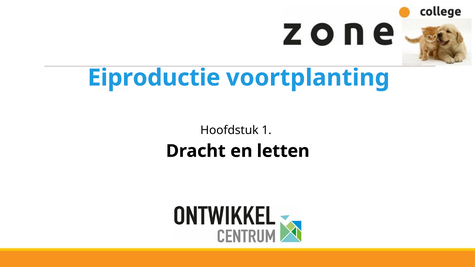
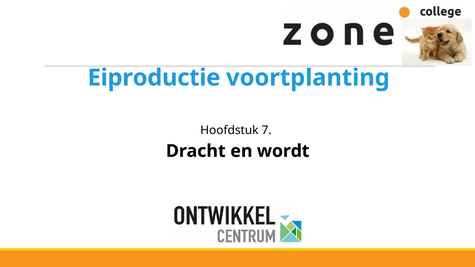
1: 1 -> 7 (267, 130)
letten: letten -> wordt (283, 151)
